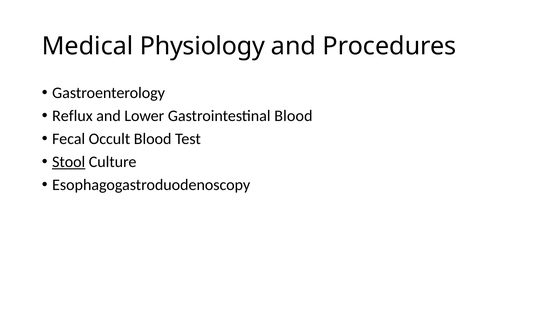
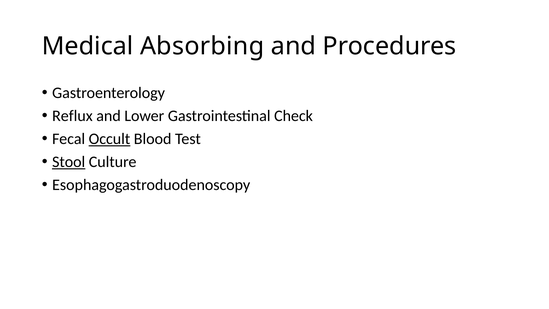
Physiology: Physiology -> Absorbing (202, 46)
Gastrointestinal Blood: Blood -> Check (294, 116)
Occult underline: none -> present (109, 139)
